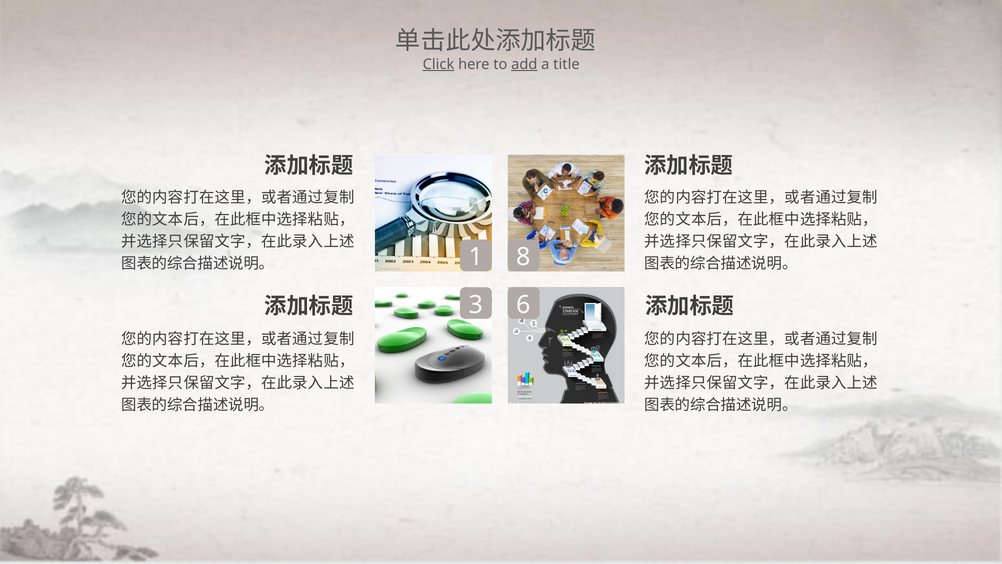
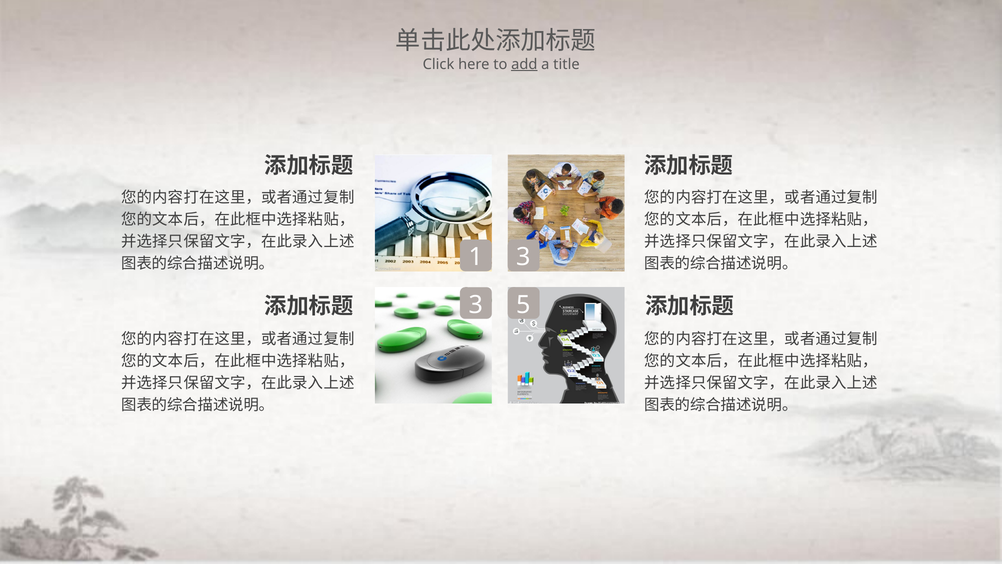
Click underline: present -> none (439, 64)
1 8: 8 -> 3 (524, 257)
6: 6 -> 5 (524, 305)
